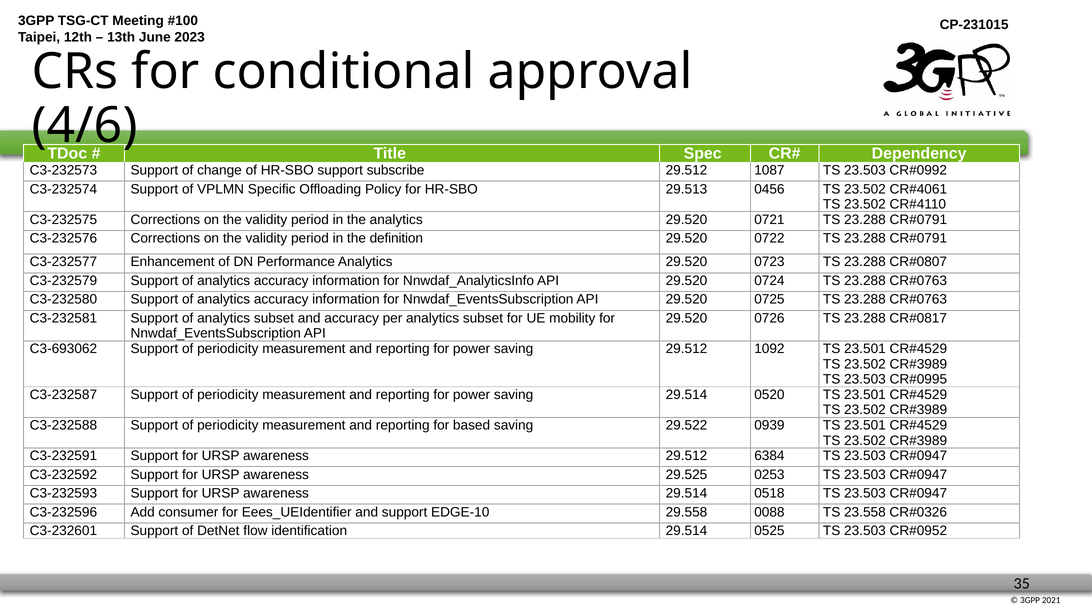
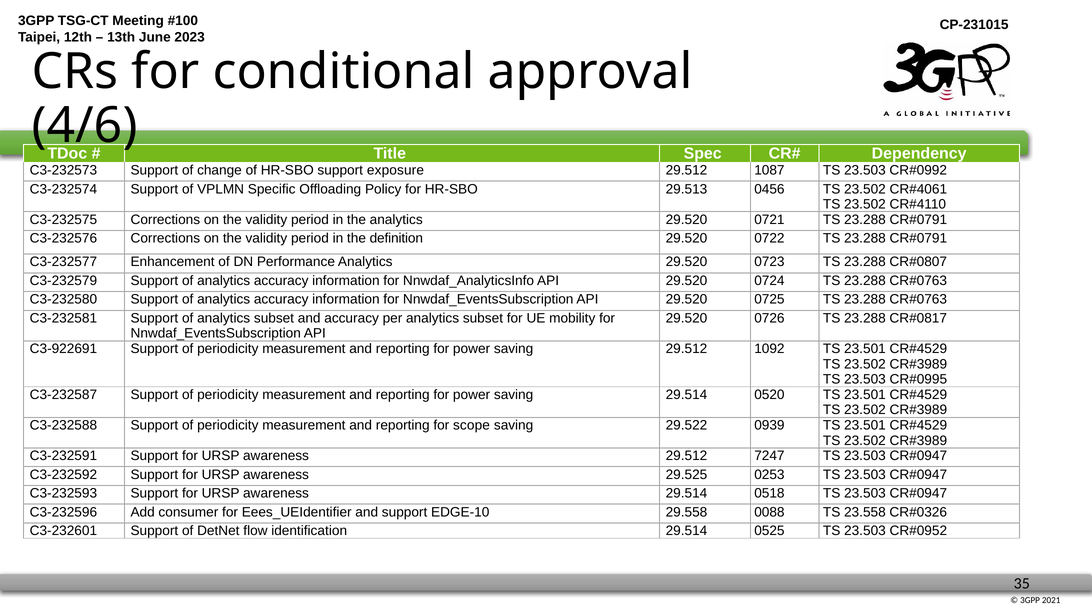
subscribe: subscribe -> exposure (395, 170)
C3-693062: C3-693062 -> C3-922691 (63, 349)
based: based -> scope (471, 425)
6384: 6384 -> 7247 (769, 456)
